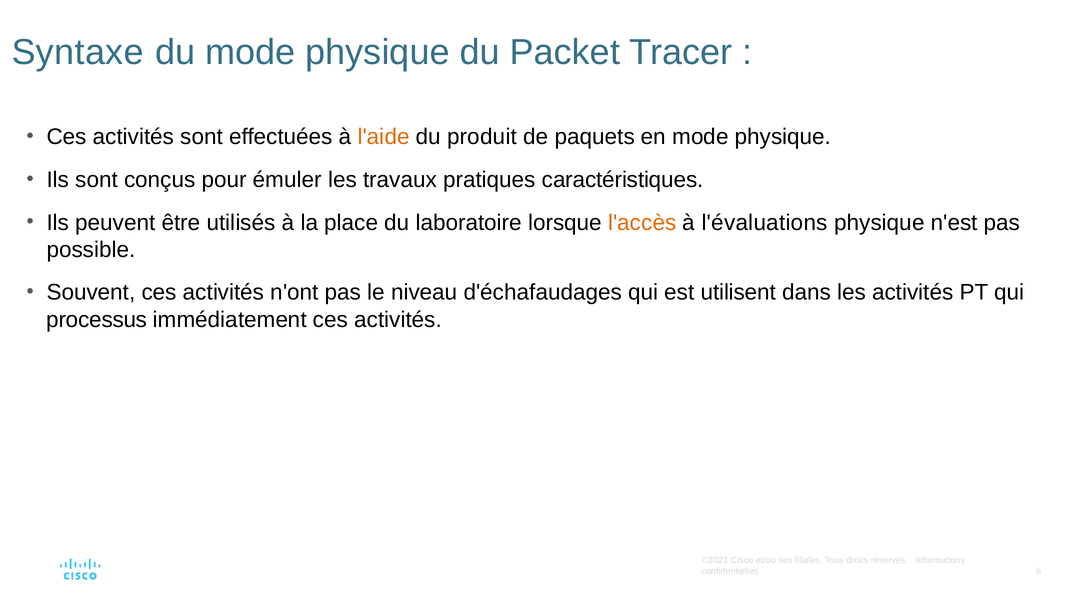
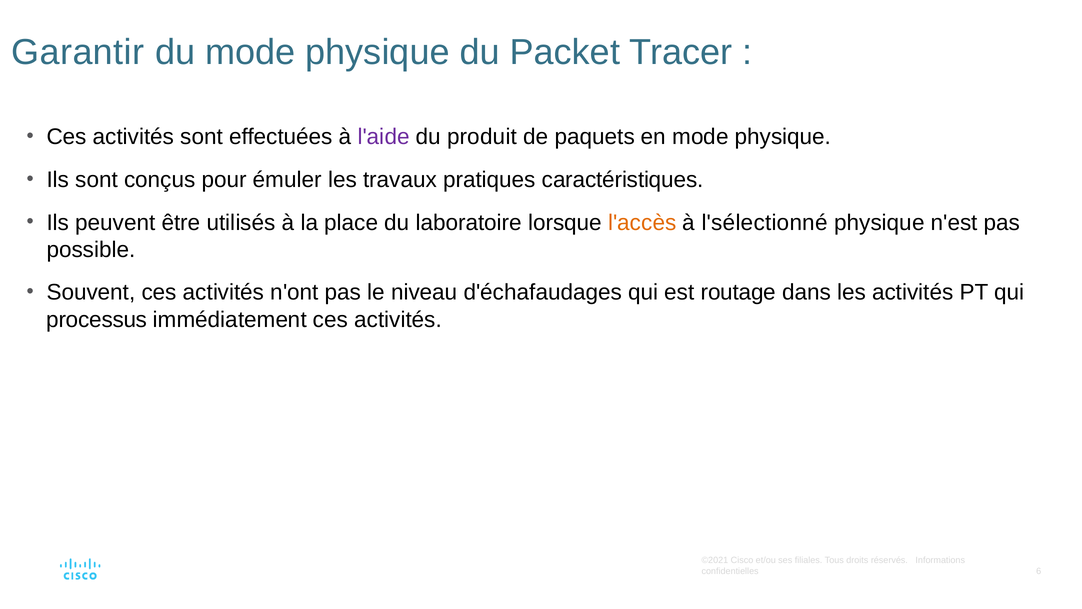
Syntaxe: Syntaxe -> Garantir (78, 52)
l'aide colour: orange -> purple (384, 137)
l'évaluations: l'évaluations -> l'sélectionné (765, 222)
utilisent: utilisent -> routage (738, 292)
